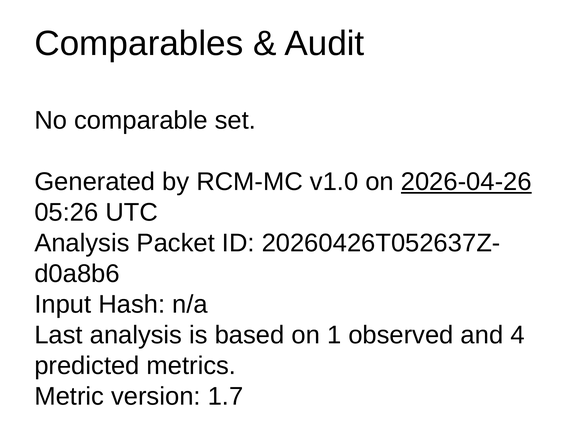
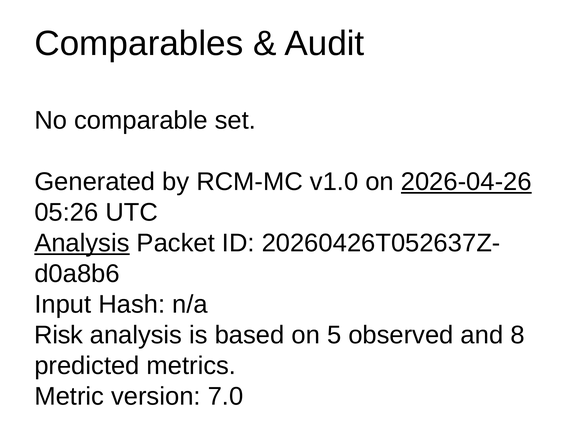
Analysis underline: none -> present (82, 243)
Last: Last -> Risk (59, 335)
1: 1 -> 5 (334, 335)
4: 4 -> 8 (518, 335)
1.7: 1.7 -> 7.0 (226, 397)
